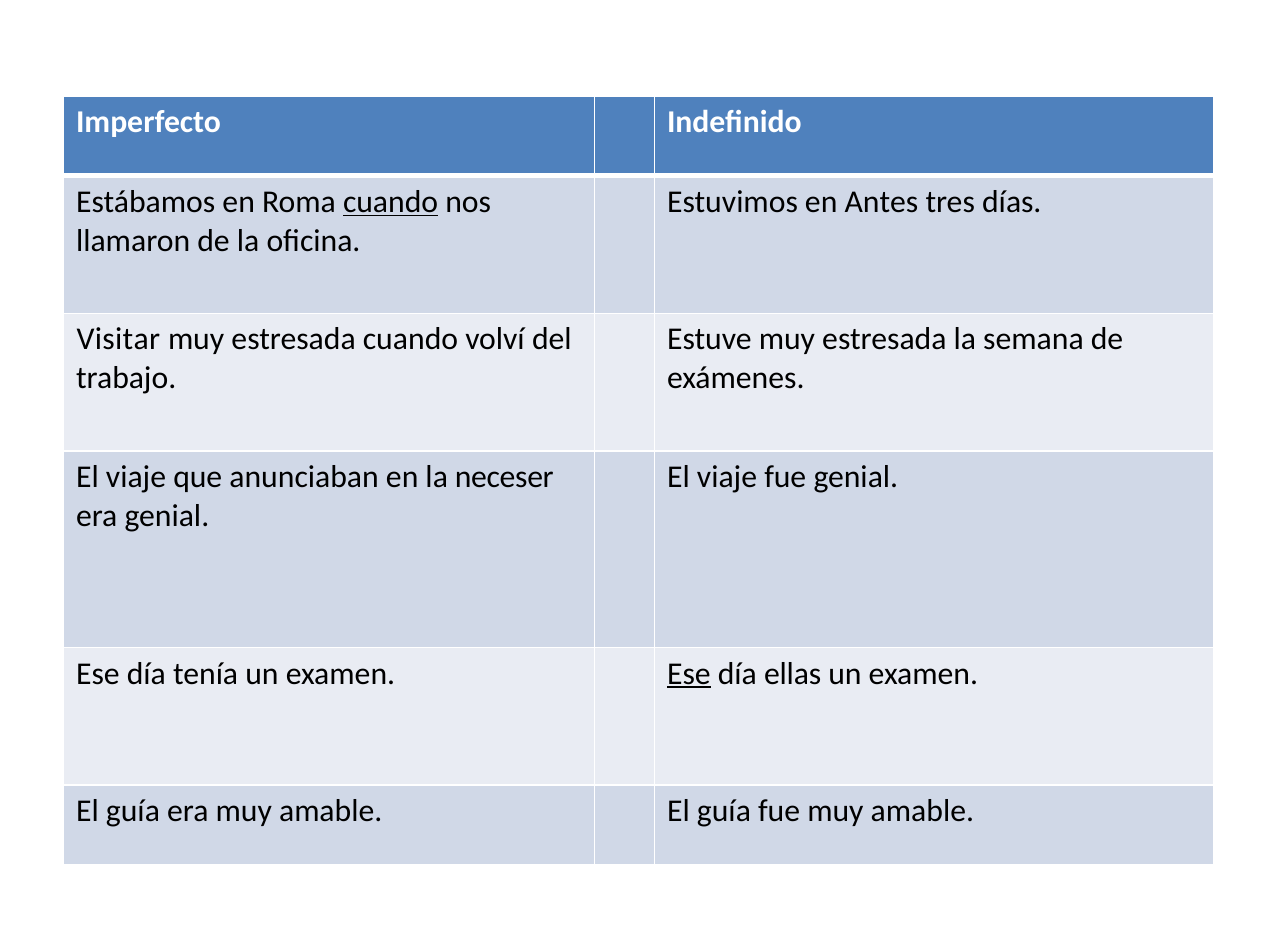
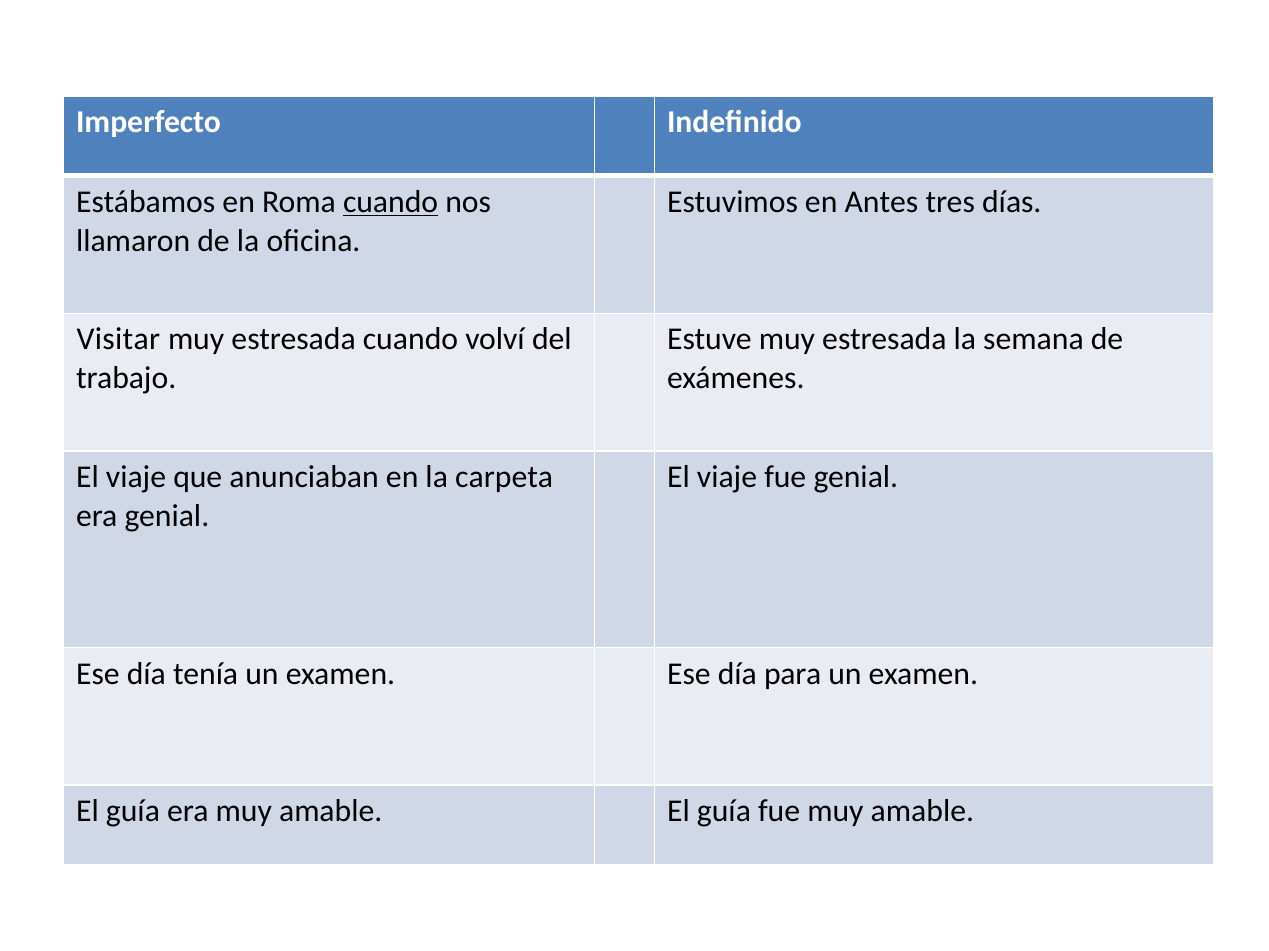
neceser: neceser -> carpeta (504, 477)
Ese underline: present -> none (689, 674)
ellas: ellas -> para (793, 674)
